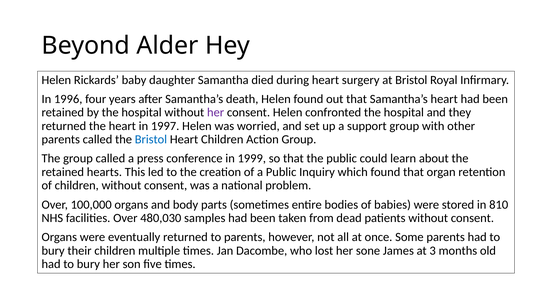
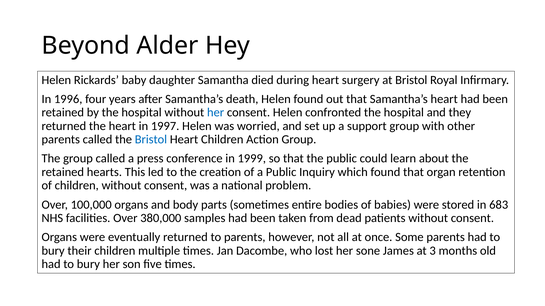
her colour: purple -> blue (216, 113)
810: 810 -> 683 (499, 205)
480,030: 480,030 -> 380,000 (161, 218)
